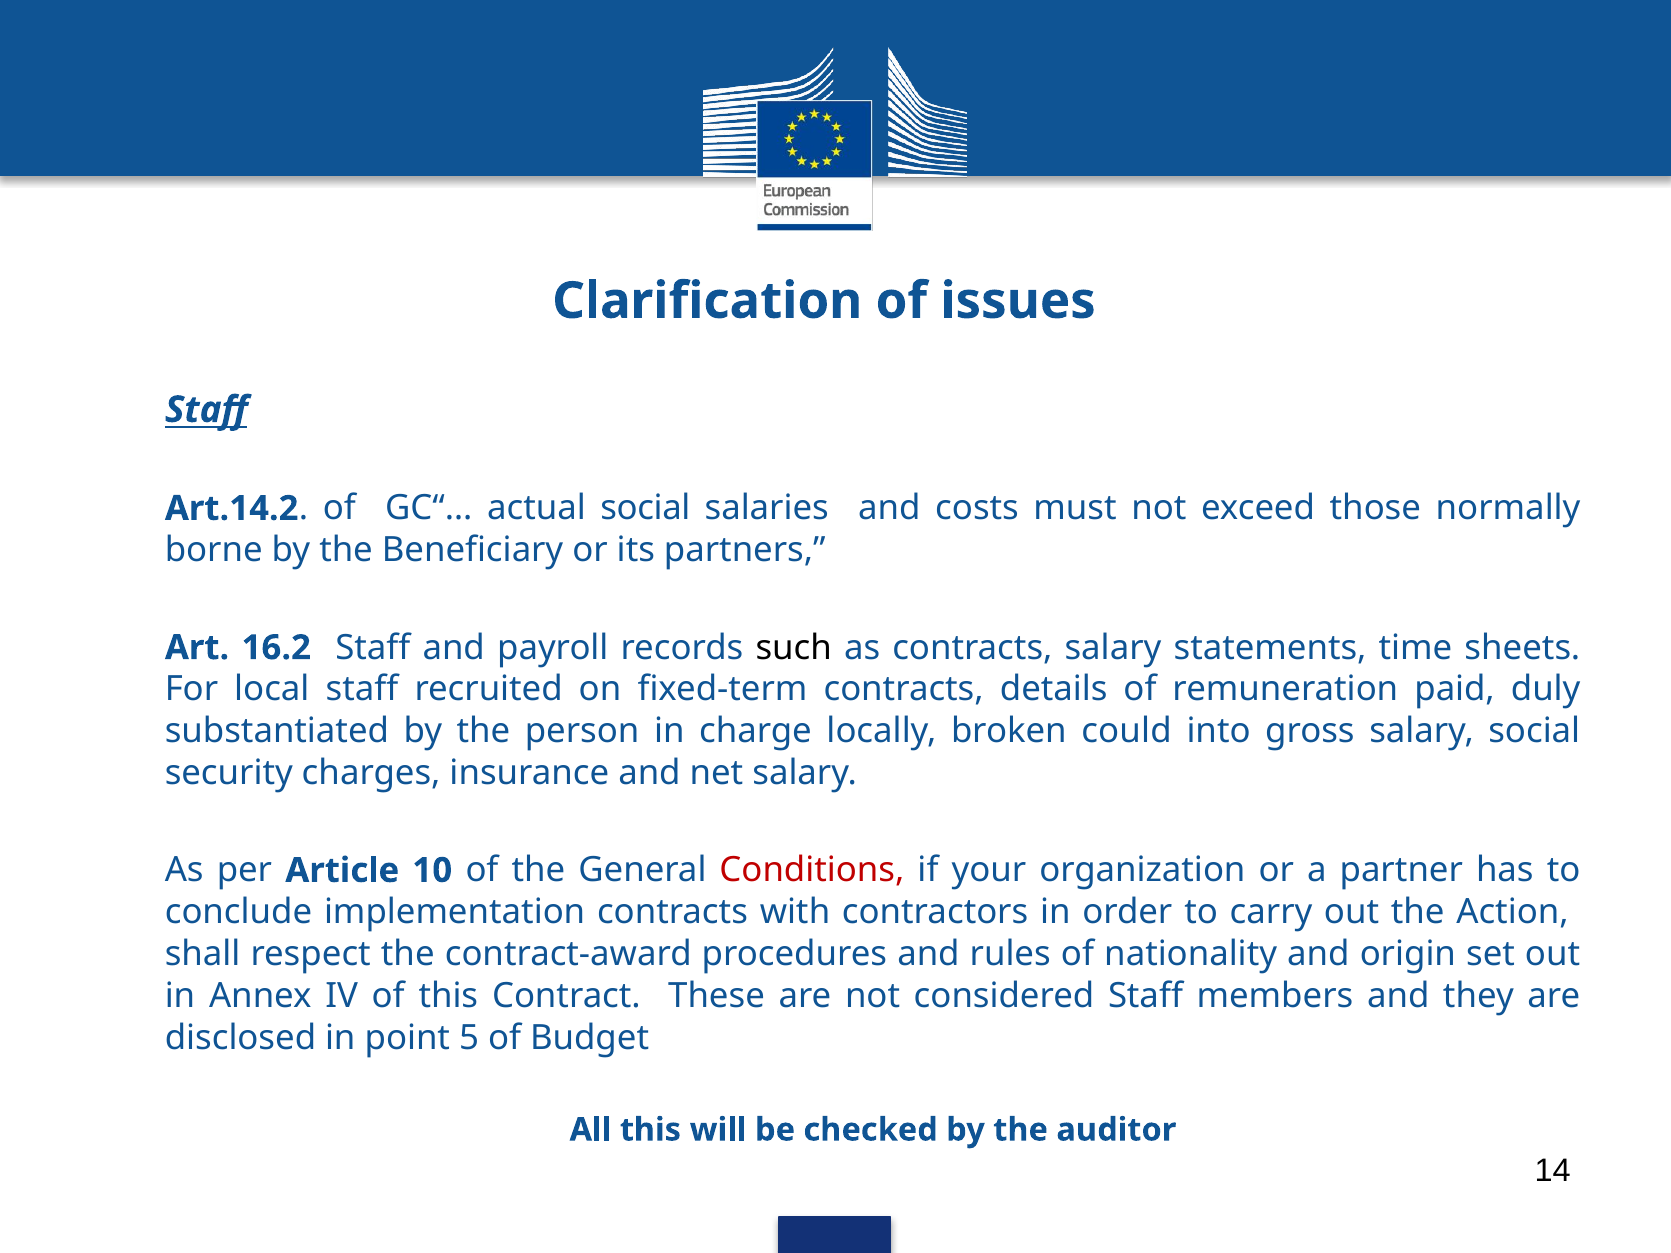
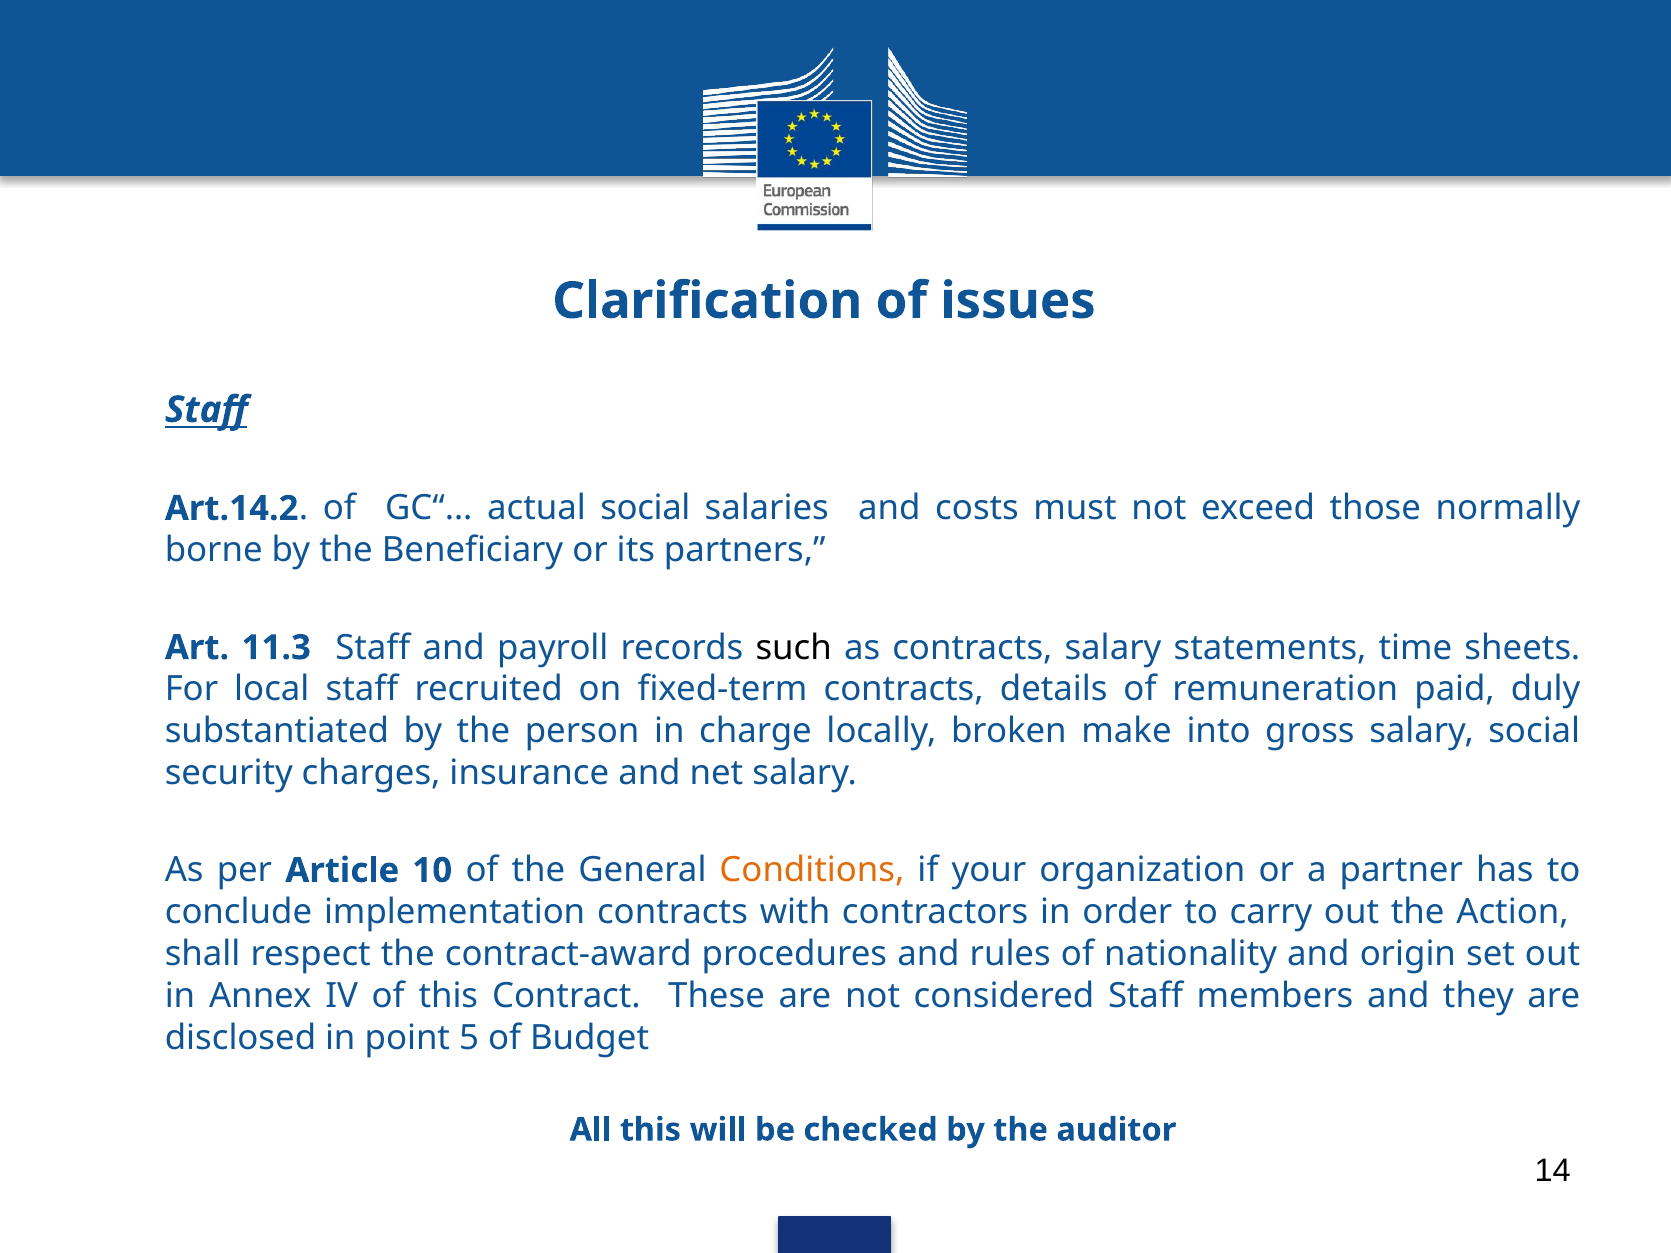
16.2: 16.2 -> 11.3 (276, 648)
could: could -> make (1127, 731)
Conditions colour: red -> orange (812, 871)
